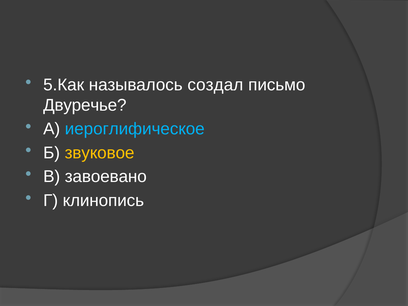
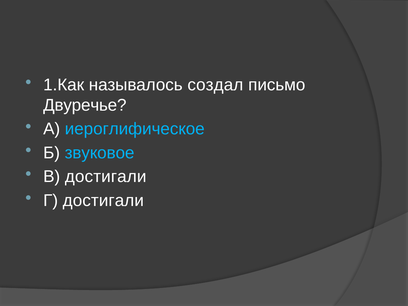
5.Как: 5.Как -> 1.Как (64, 85)
звуковое colour: yellow -> light blue (100, 153)
В завоевано: завоевано -> достигали (106, 177)
Г клинопись: клинопись -> достигали (103, 200)
